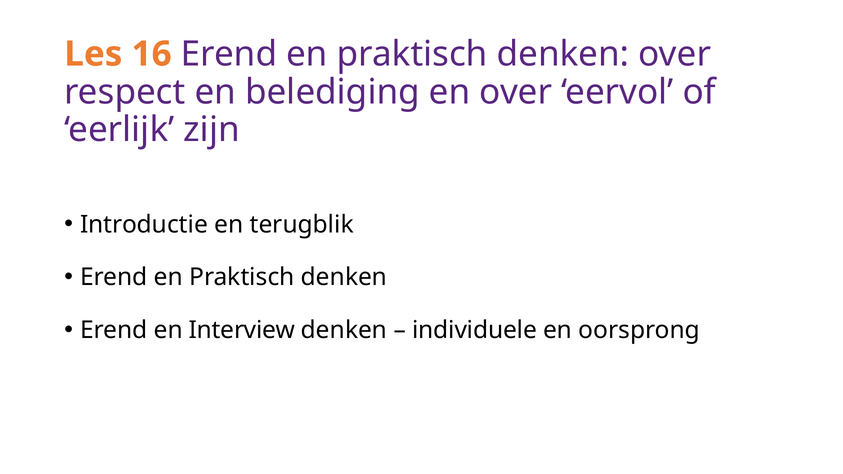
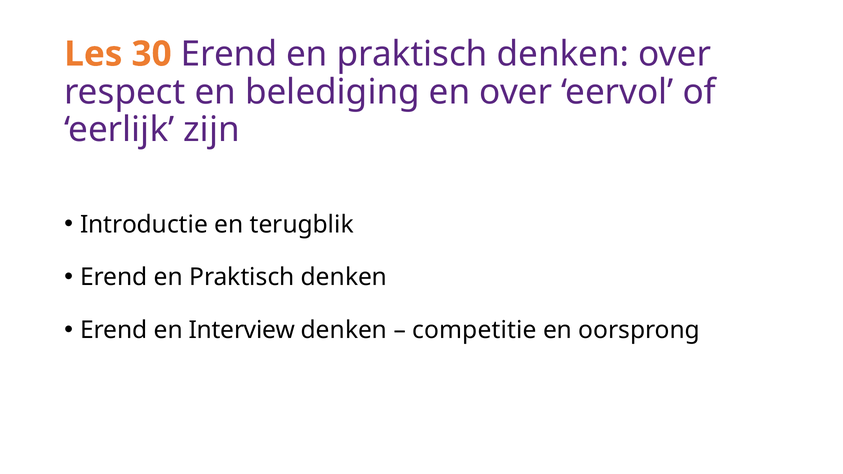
16: 16 -> 30 (152, 54)
individuele: individuele -> competitie (474, 330)
